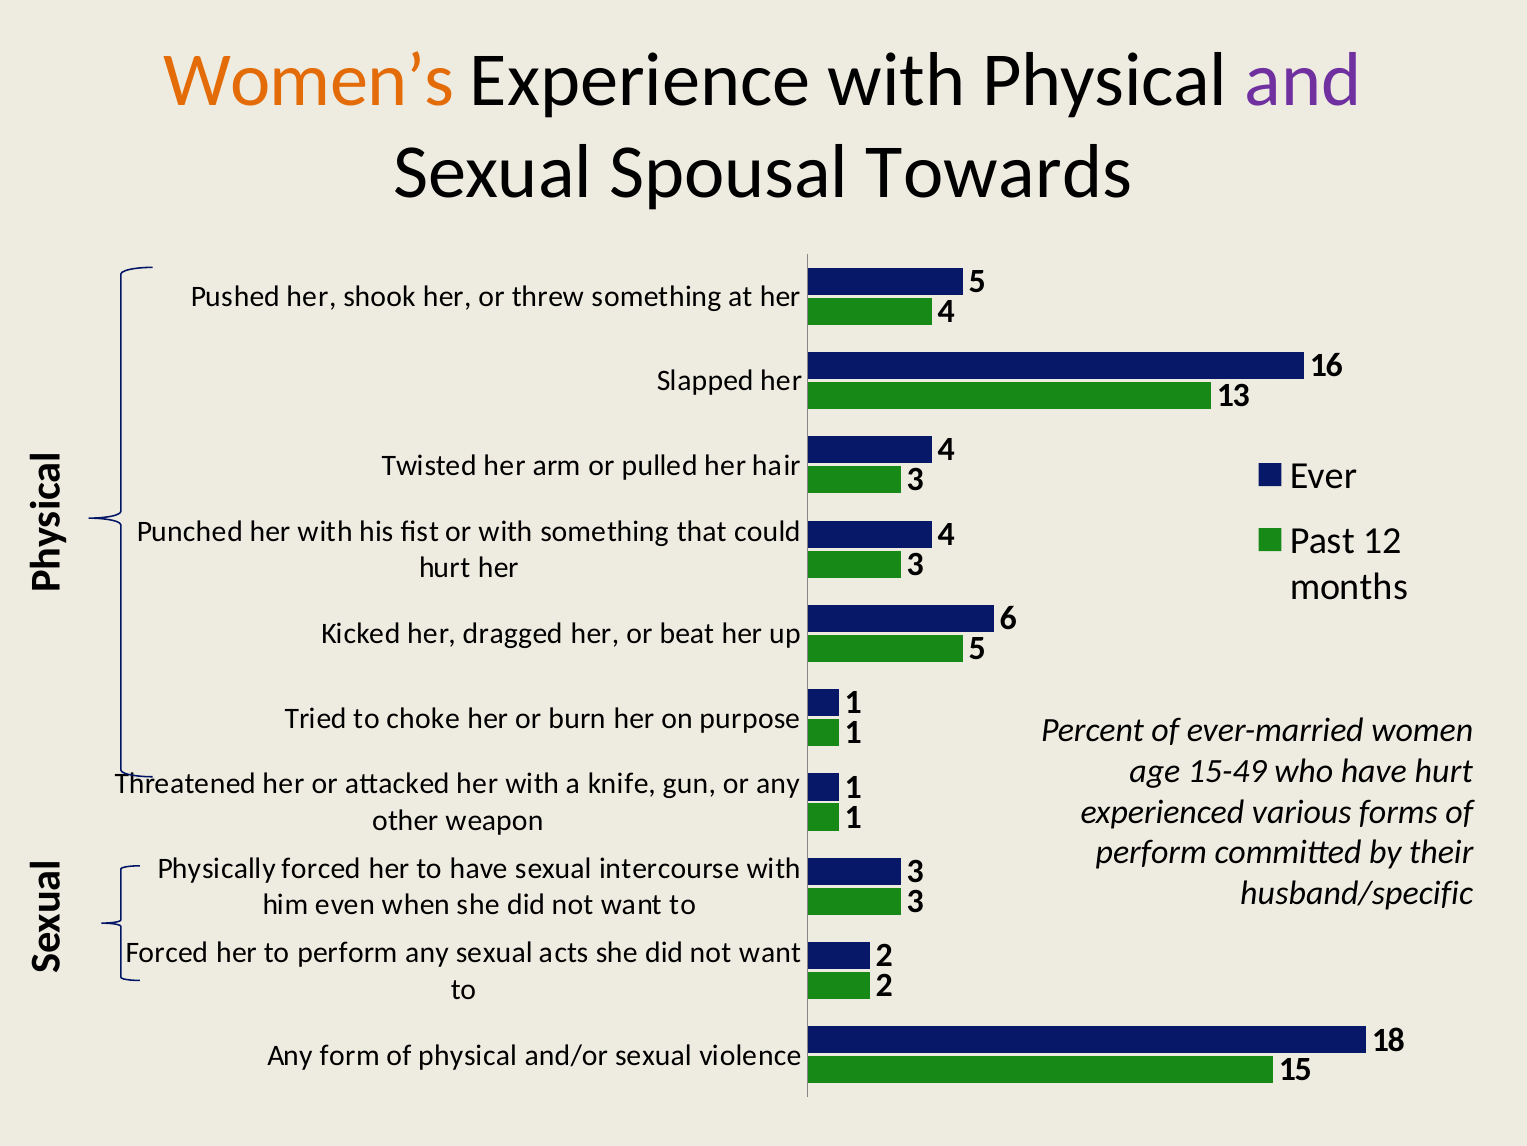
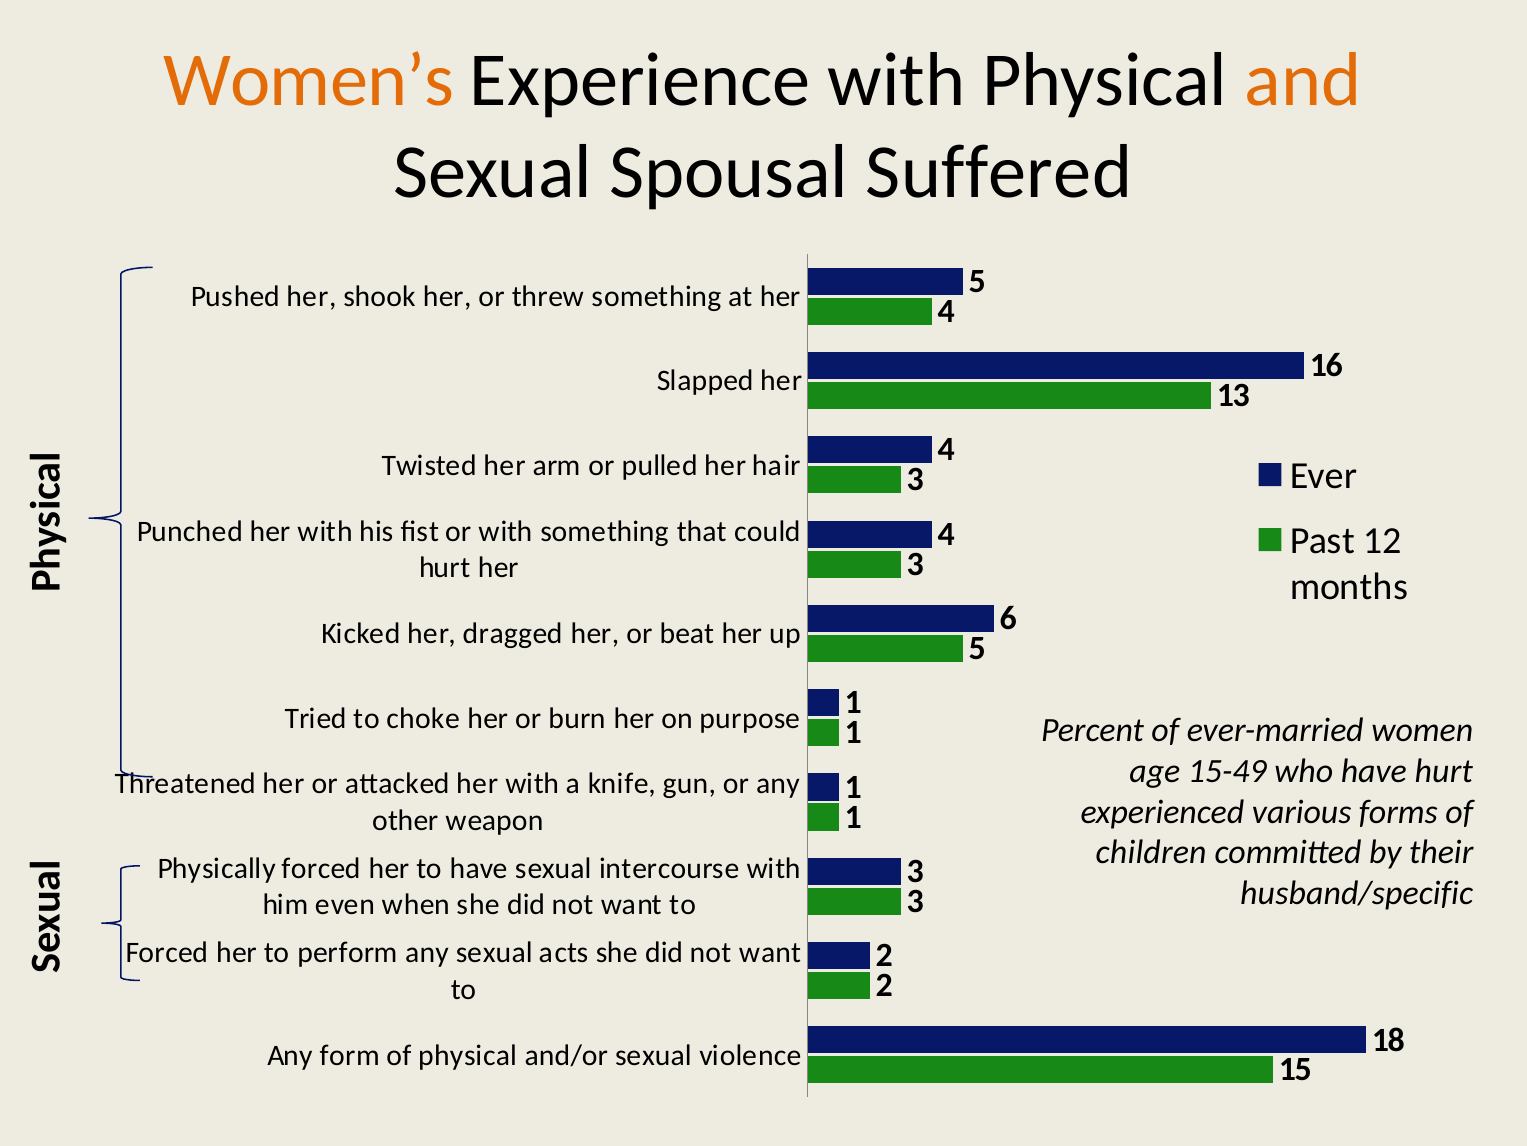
and colour: purple -> orange (1303, 80)
Towards: Towards -> Suffered (999, 172)
perform: perform -> children (1151, 852)
